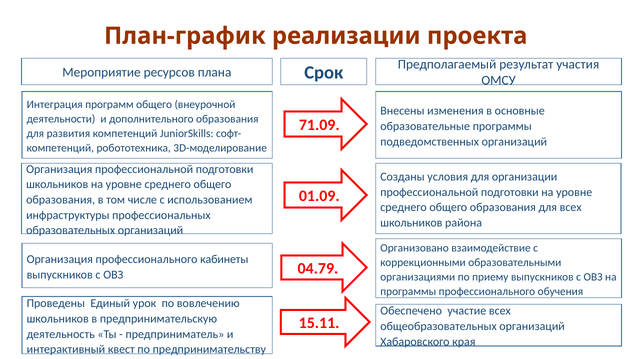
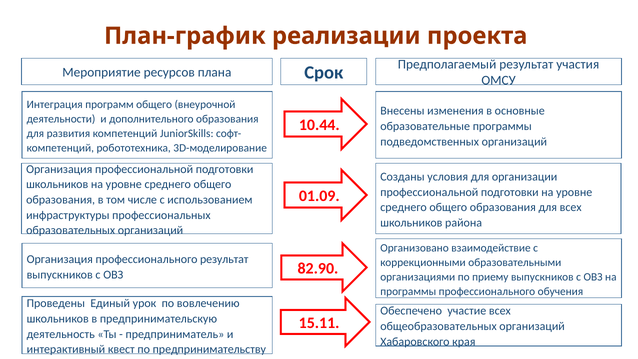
71.09: 71.09 -> 10.44 (319, 125)
профессионального кабинеты: кабинеты -> результат (224, 259)
04.79: 04.79 -> 82.90 (318, 268)
